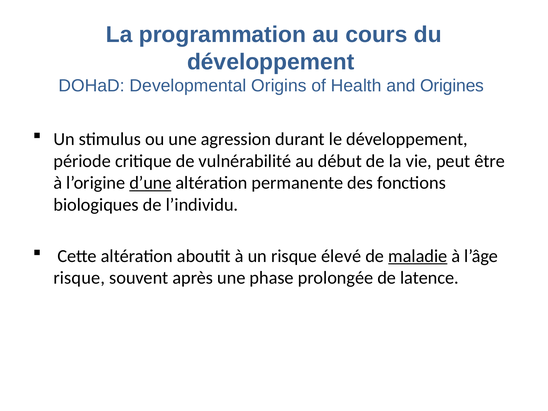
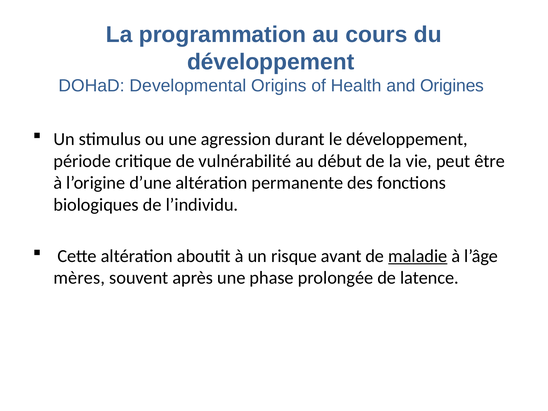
d’une underline: present -> none (150, 183)
élevé: élevé -> avant (341, 256)
risque: risque -> mères (79, 278)
